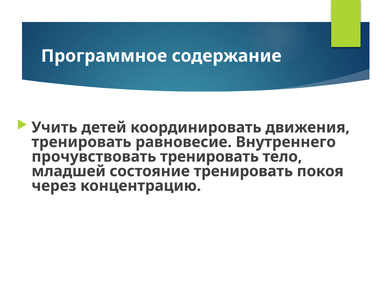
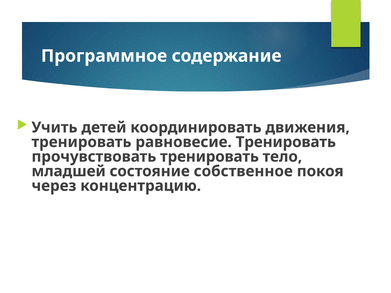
равновесие Внутреннего: Внутреннего -> Тренировать (286, 142)
состояние тренировать: тренировать -> собственное (243, 171)
